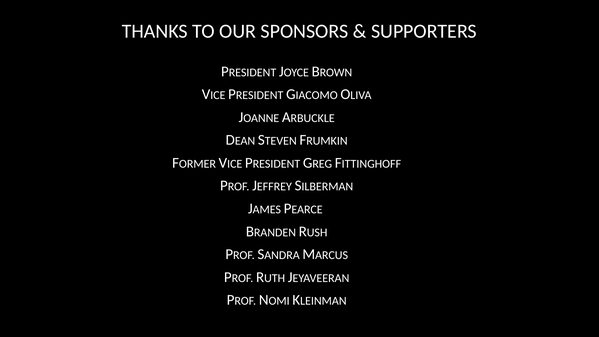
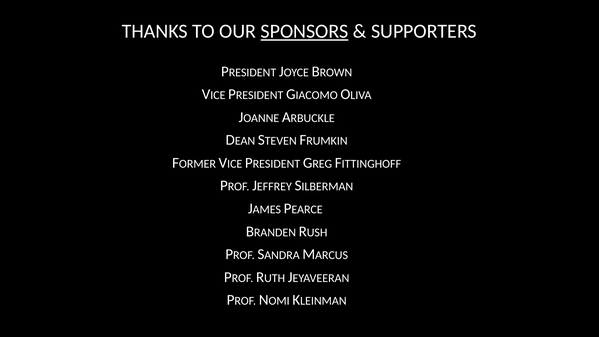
SPONSORS underline: none -> present (304, 31)
